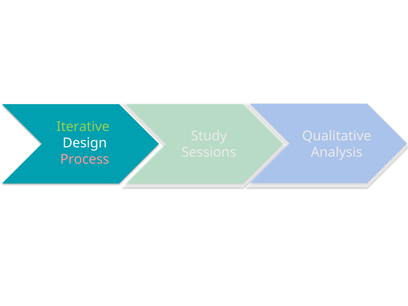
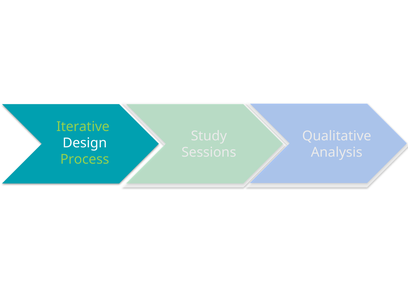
Process colour: pink -> light green (85, 159)
